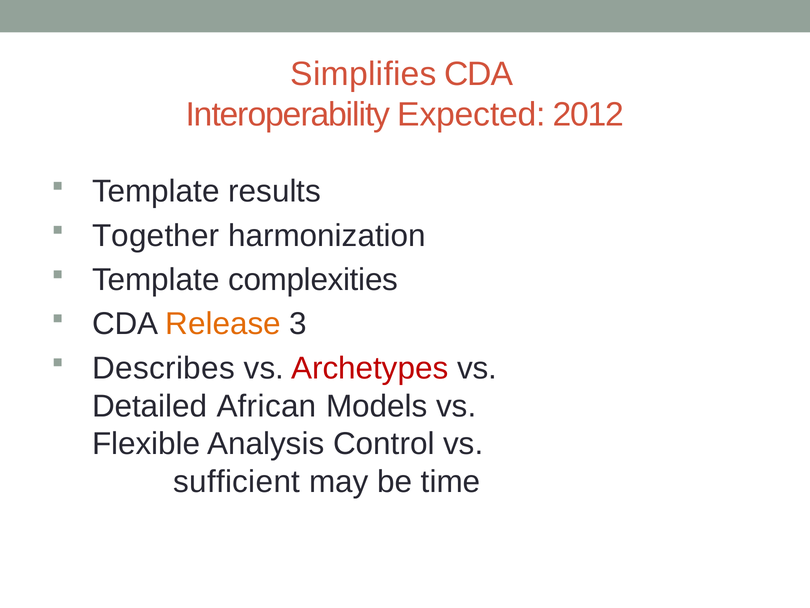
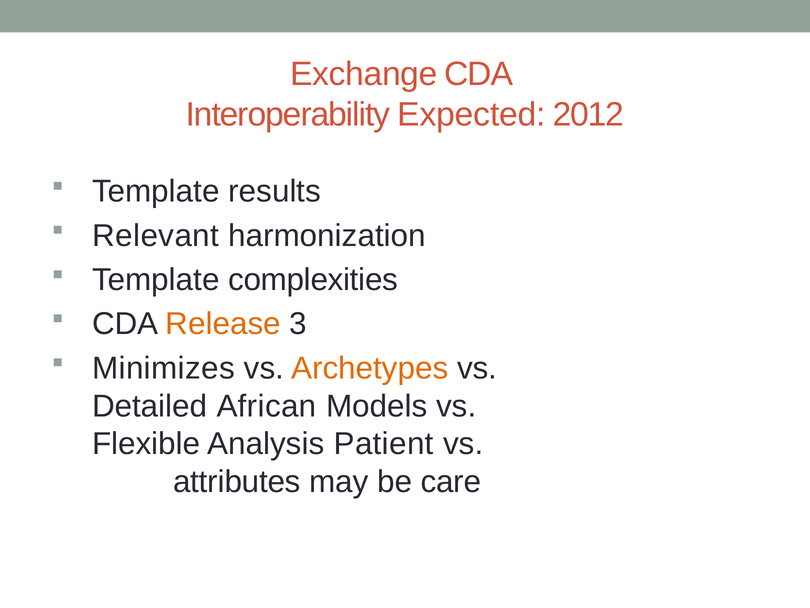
Simplifies: Simplifies -> Exchange (364, 74)
Together: Together -> Relevant (156, 236)
Describes: Describes -> Minimizes (164, 368)
Archetypes colour: red -> orange (370, 368)
Control: Control -> Patient (384, 444)
sufficient: sufficient -> attributes (237, 481)
time: time -> care (451, 481)
